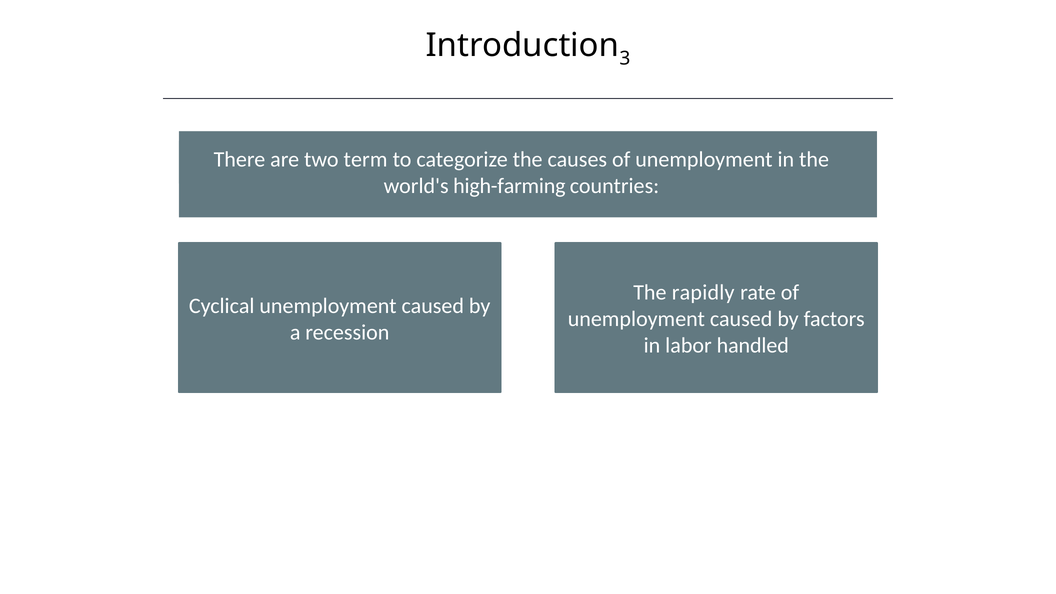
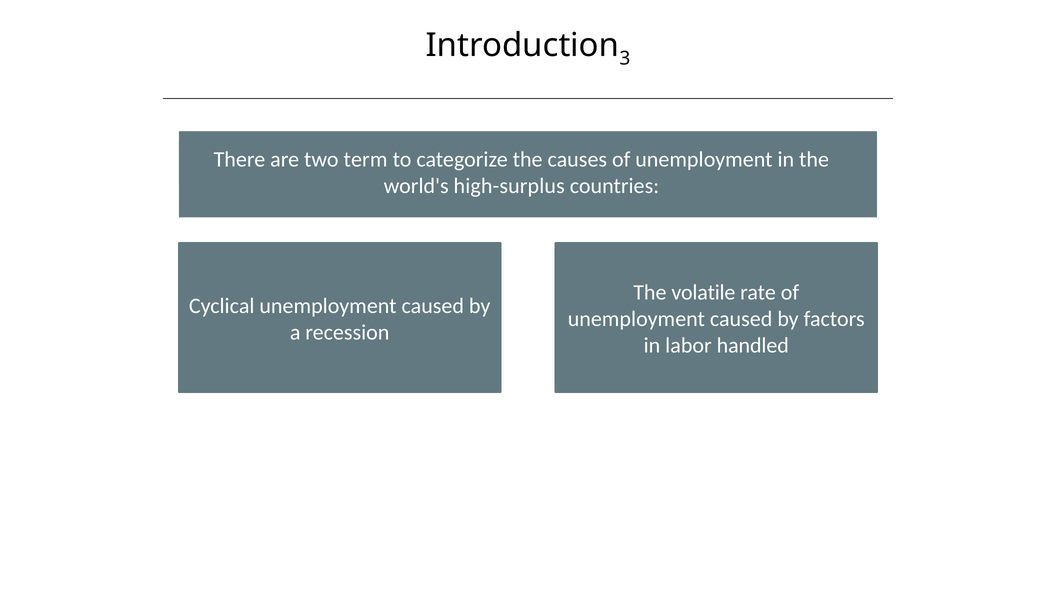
high-farming: high-farming -> high-surplus (509, 186)
rapidly: rapidly -> volatile (703, 293)
